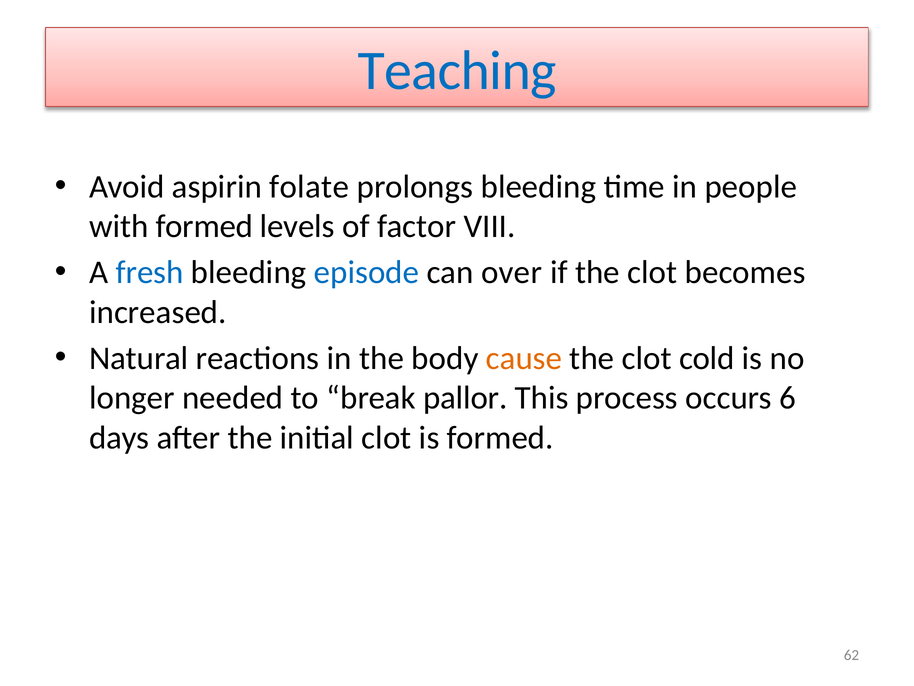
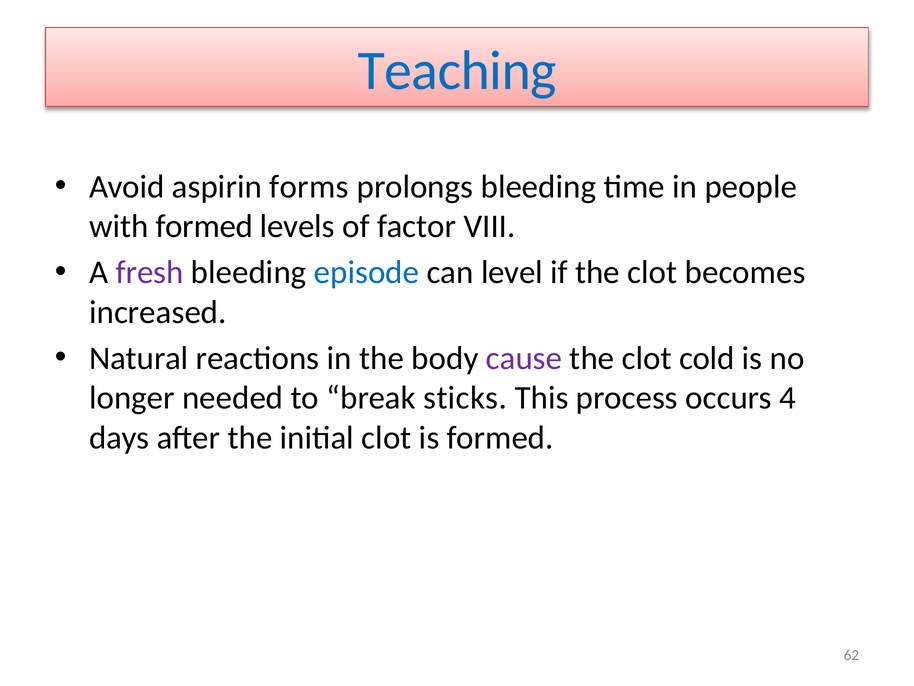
folate: folate -> forms (309, 187)
fresh colour: blue -> purple (150, 272)
over: over -> level (512, 272)
cause colour: orange -> purple (524, 358)
pallor: pallor -> sticks (465, 398)
6: 6 -> 4 (788, 398)
